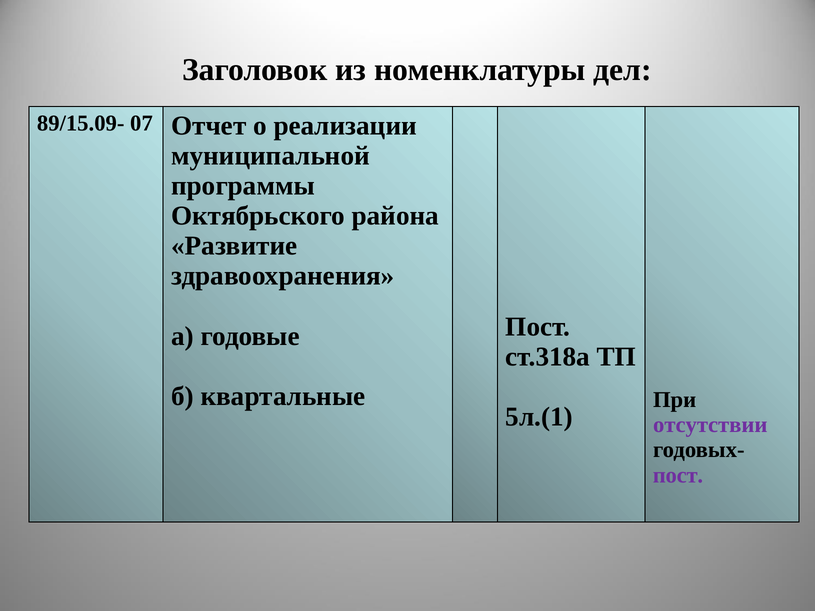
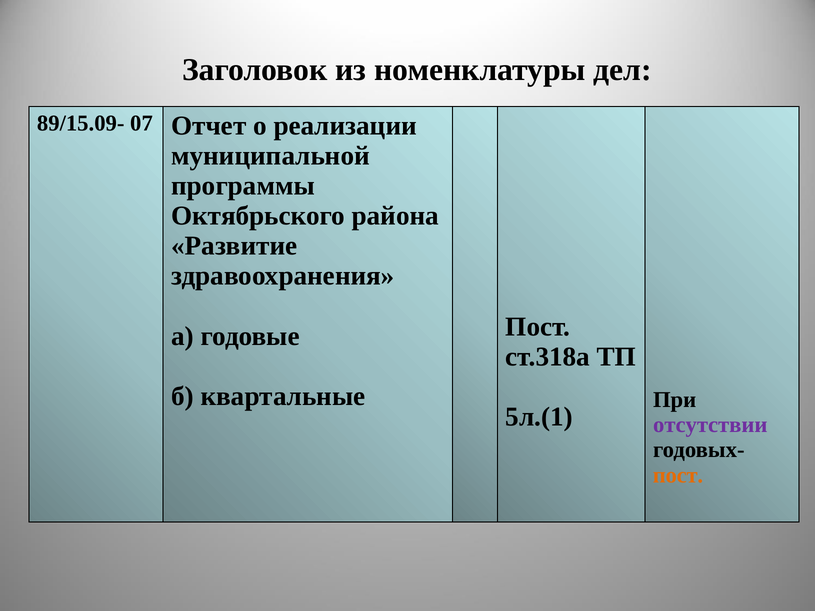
пост colour: purple -> orange (678, 475)
